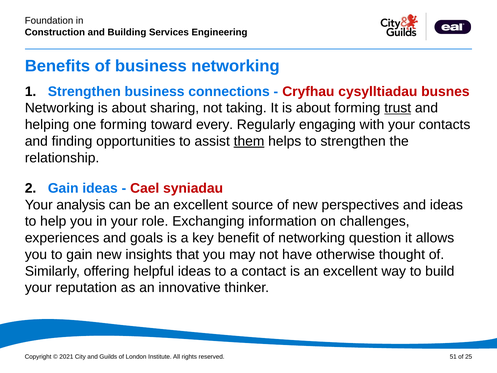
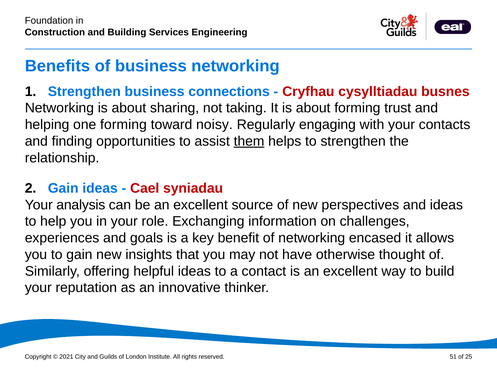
trust underline: present -> none (398, 108)
every: every -> noisy (214, 125)
question: question -> encased (375, 238)
